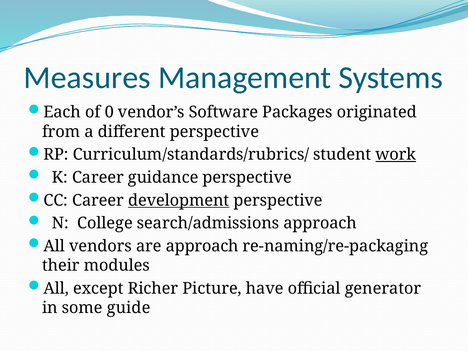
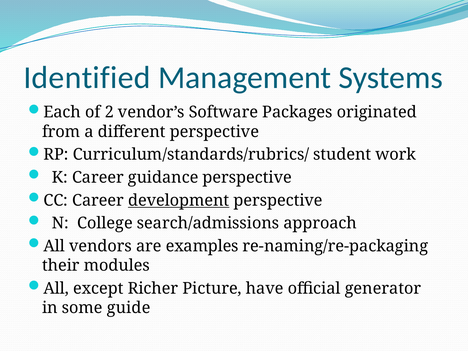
Measures: Measures -> Identified (87, 78)
0: 0 -> 2 (109, 112)
work underline: present -> none (396, 155)
are approach: approach -> examples (202, 246)
